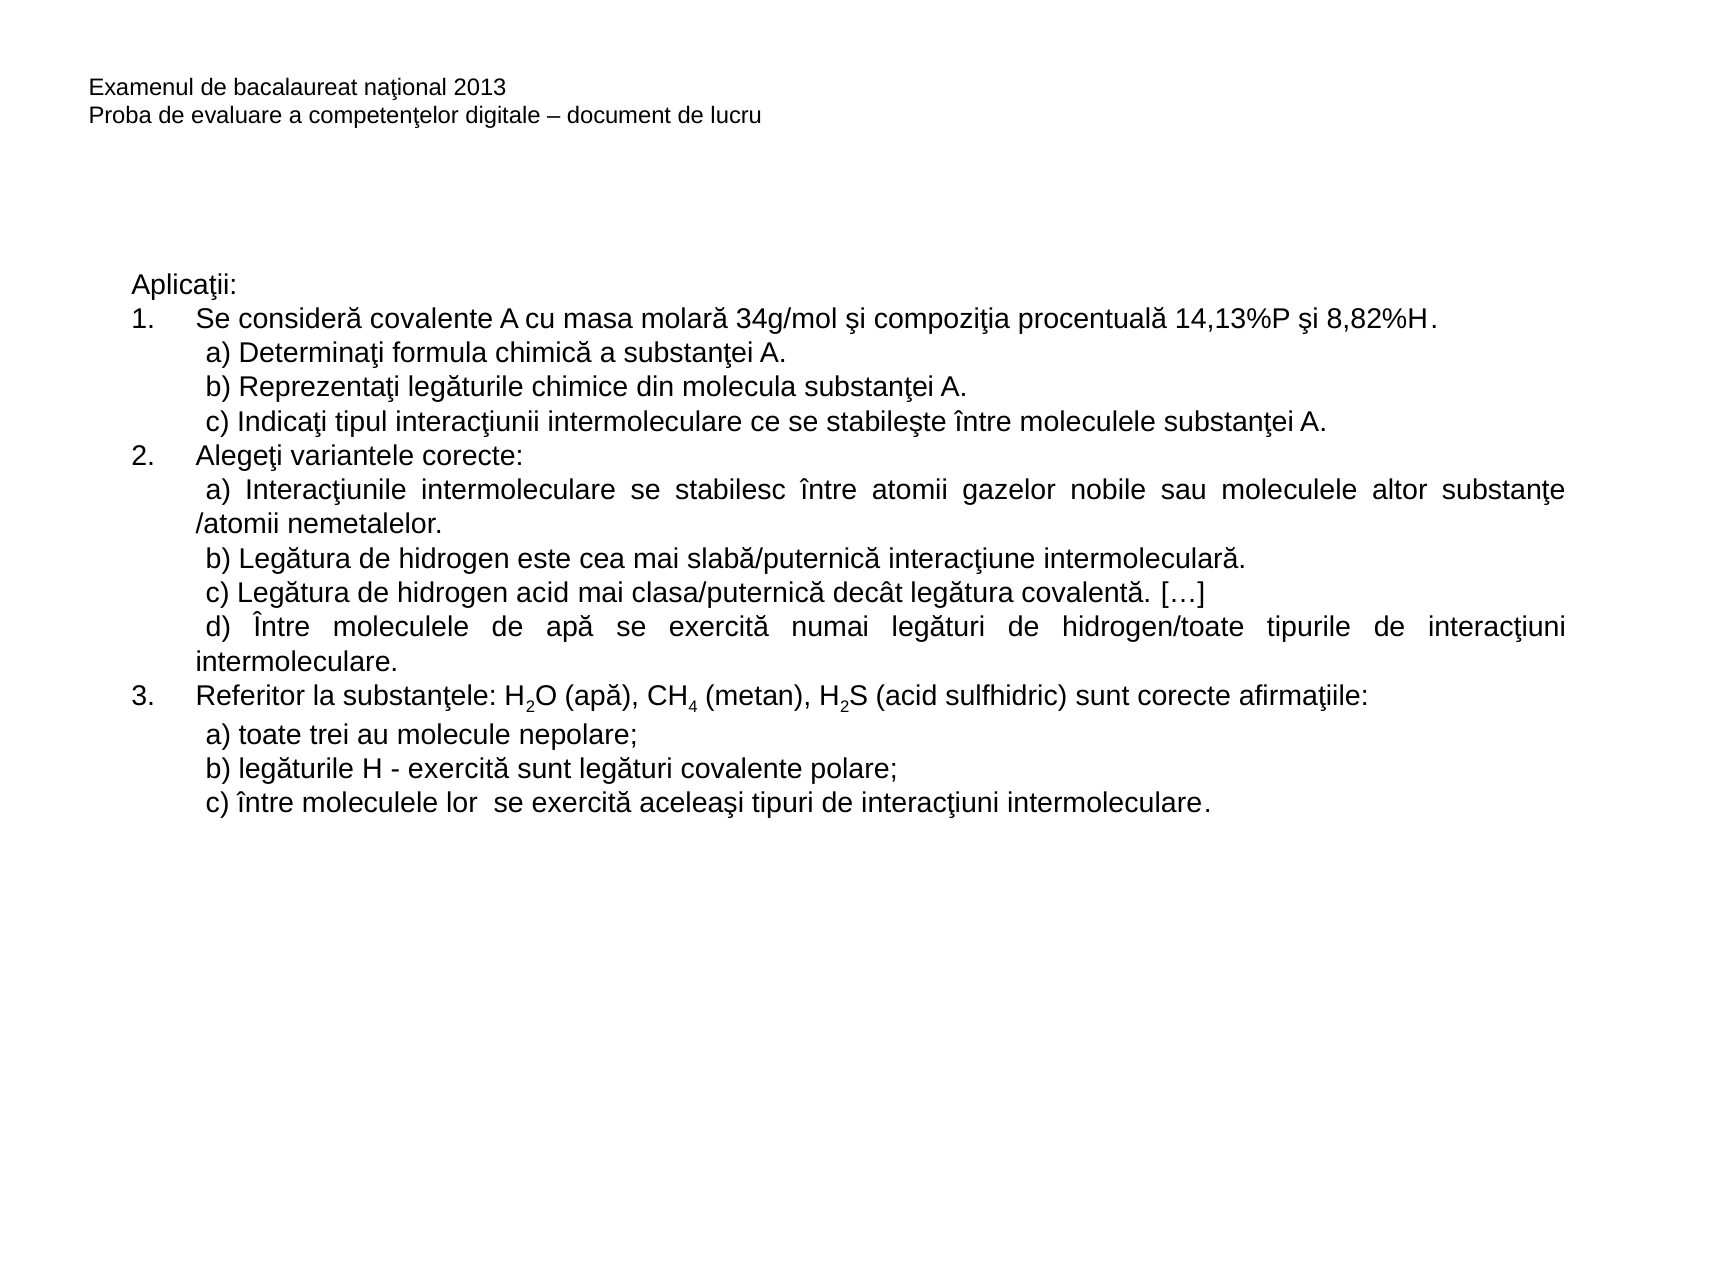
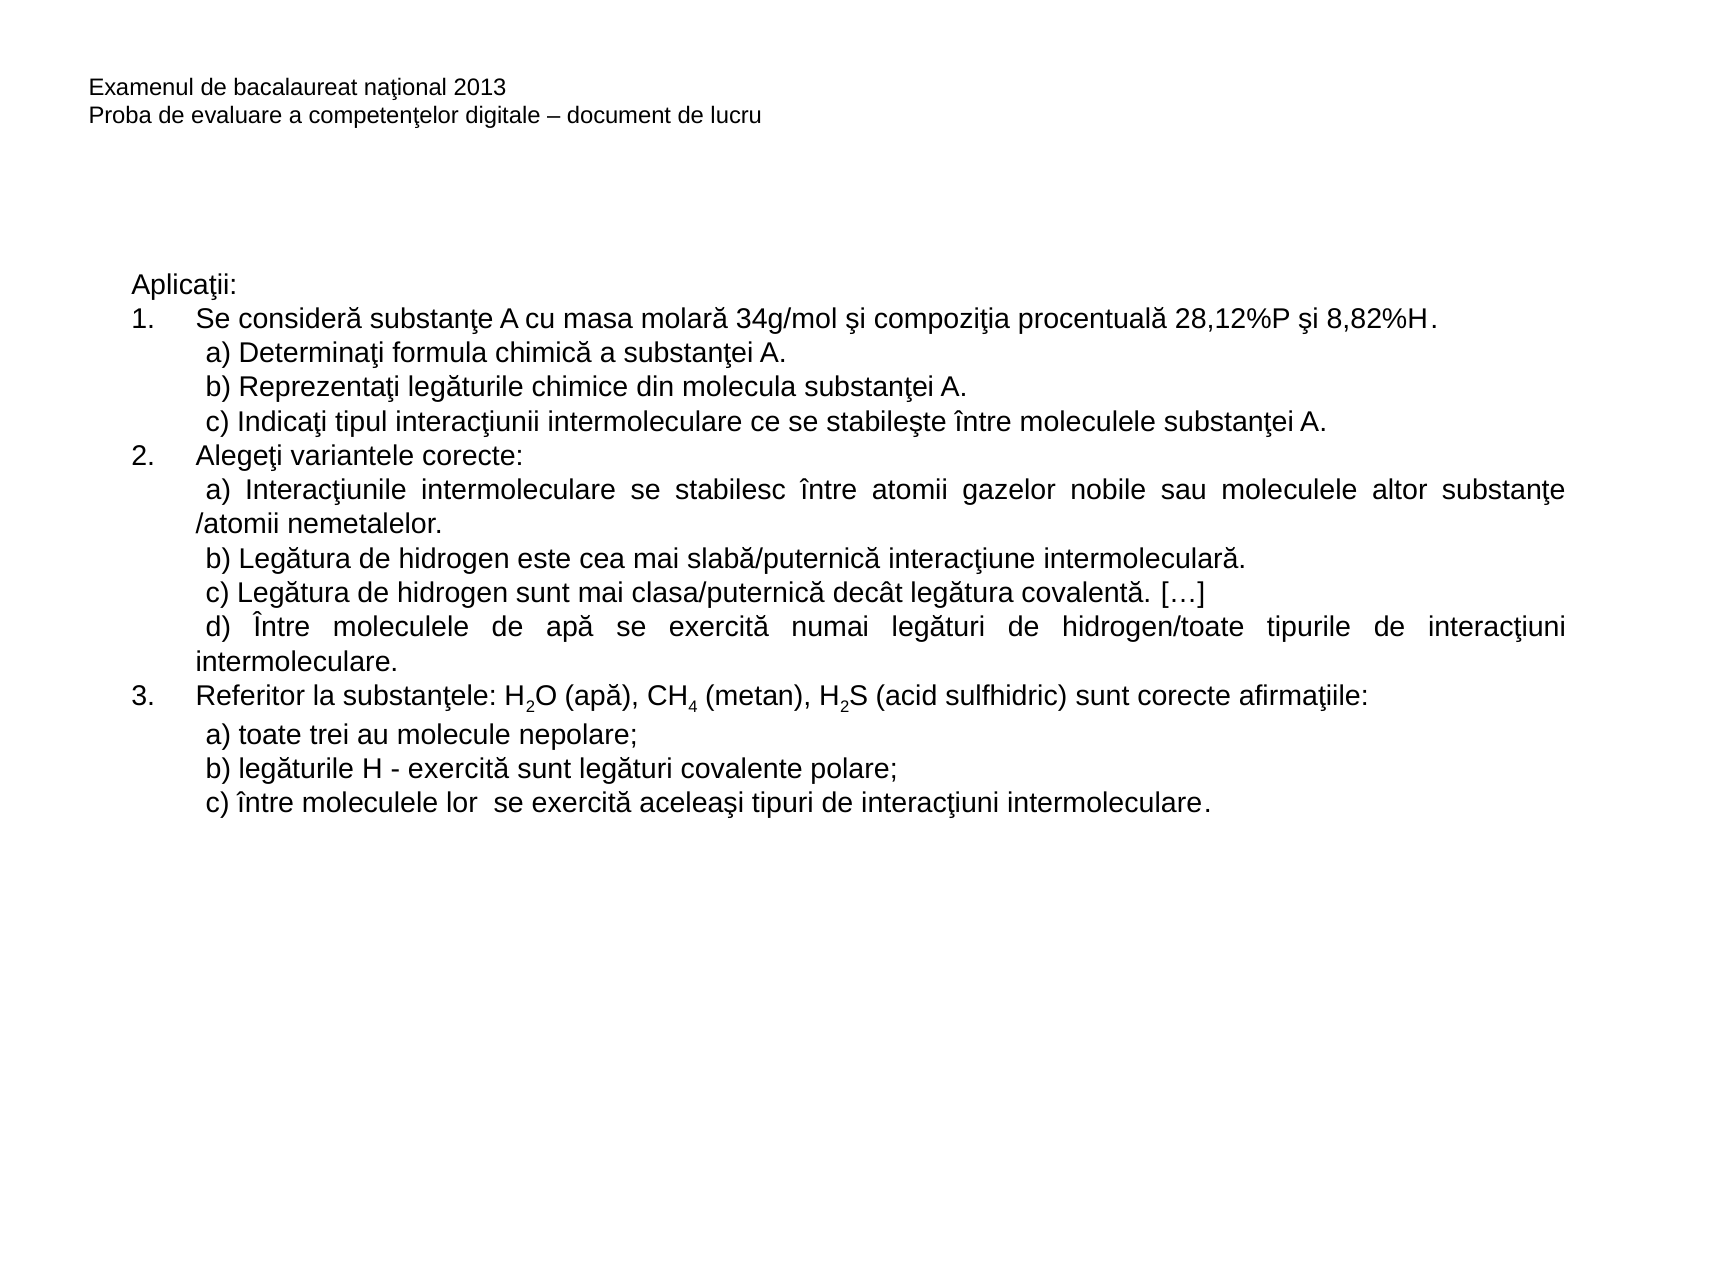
consideră covalente: covalente -> substanţe (432, 319)
14,13%P: 14,13%P -> 28,12%P (1233, 319)
hidrogen acid: acid -> sunt (543, 593)
